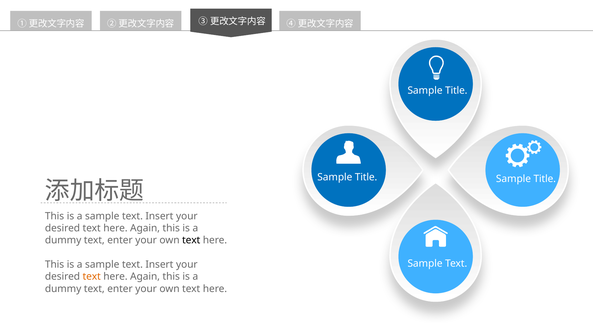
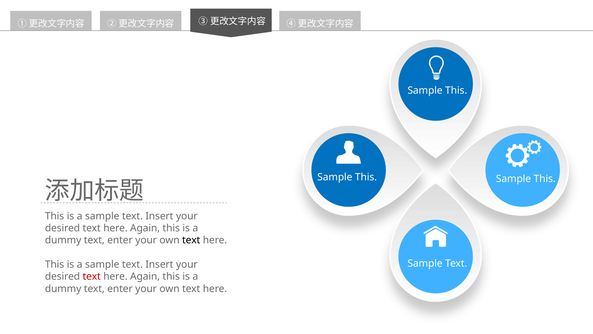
Title: Title -> This (456, 90)
Title: Title -> This (366, 177)
Title: Title -> This (545, 179)
text colour: orange -> red (92, 276)
